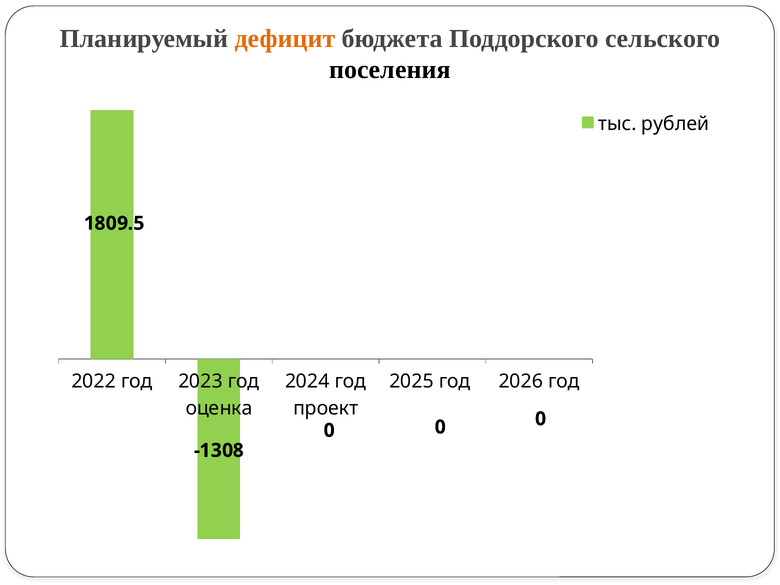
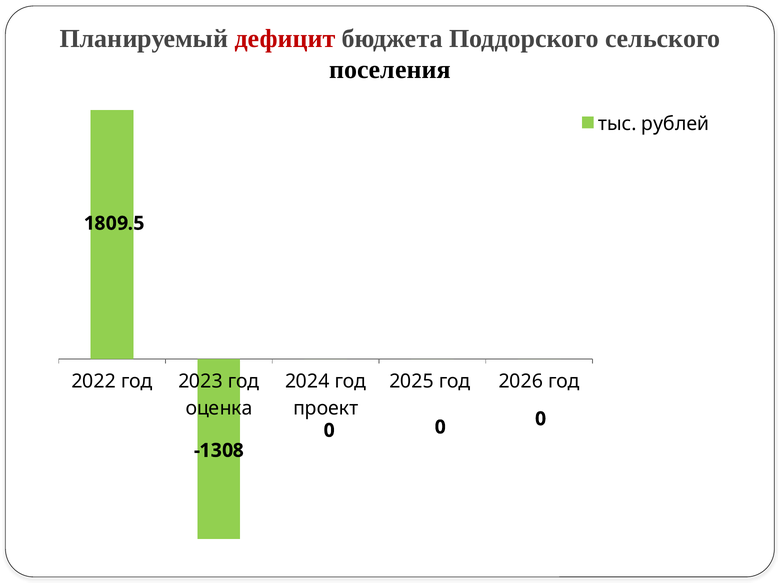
дефицит colour: orange -> red (285, 39)
